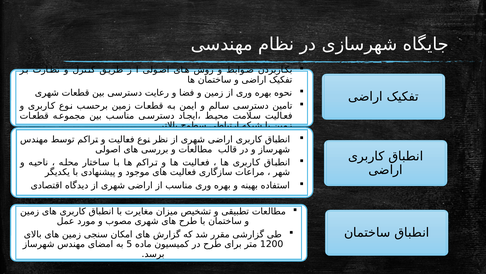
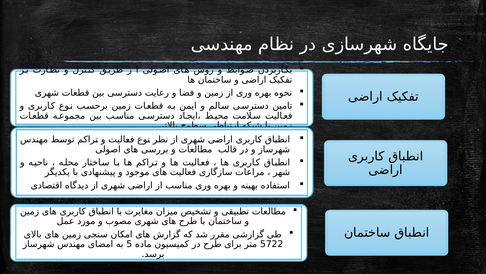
1200: 1200 -> 5722 (272, 244)
